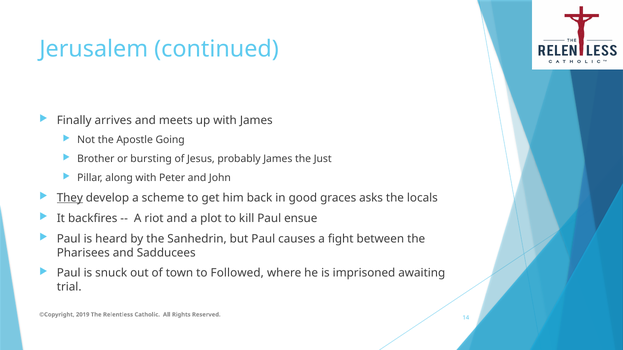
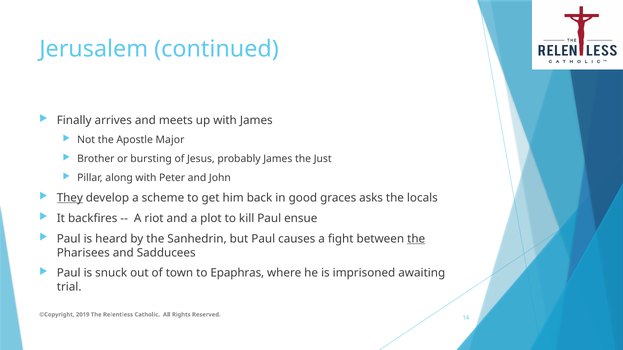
Going: Going -> Major (170, 140)
the underline: none -> present (416, 239)
Followed: Followed -> Epaphras (237, 273)
